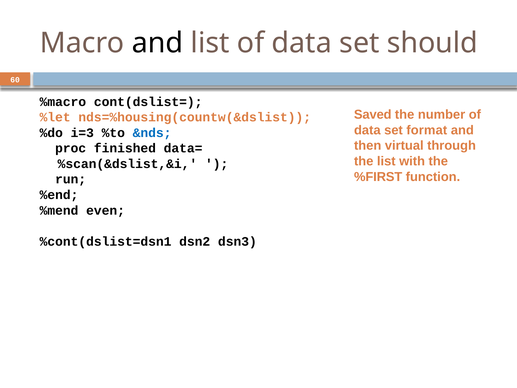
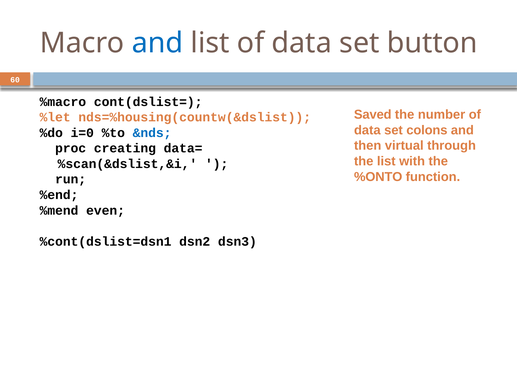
and colour: black -> blue (157, 43)
should: should -> button (432, 43)
format: format -> colons (427, 130)
i=3: i=3 -> i=0 (82, 133)
finished: finished -> creating (125, 148)
%FIRST: %FIRST -> %ONTO (378, 177)
